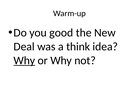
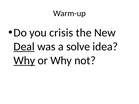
good: good -> crisis (61, 33)
Deal underline: none -> present (24, 47)
think: think -> solve (78, 47)
